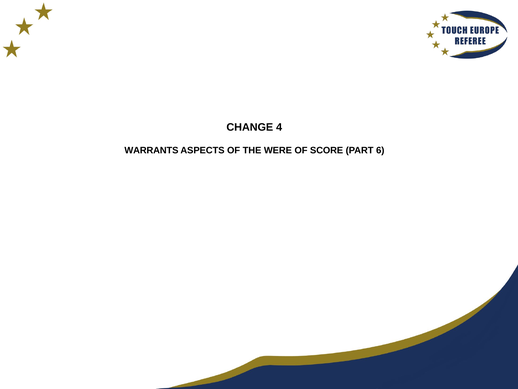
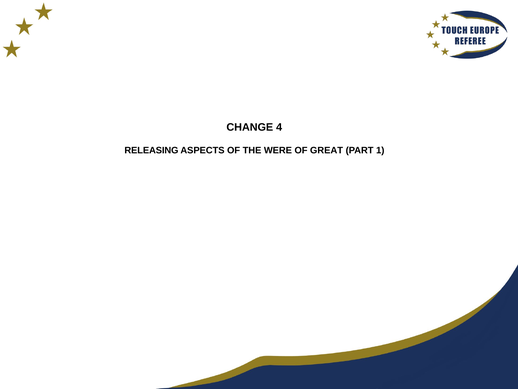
WARRANTS: WARRANTS -> RELEASING (151, 150)
SCORE: SCORE -> GREAT (327, 150)
6: 6 -> 1 (380, 150)
